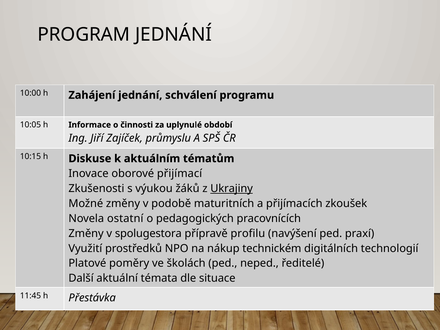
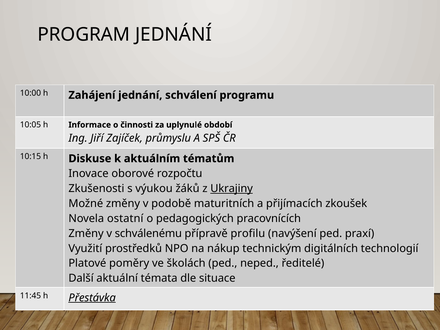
přijímací: přijímací -> rozpočtu (180, 174)
spolugestora: spolugestora -> schválenému (148, 233)
technickém: technickém -> technickým (272, 248)
Přestávka underline: none -> present (92, 298)
